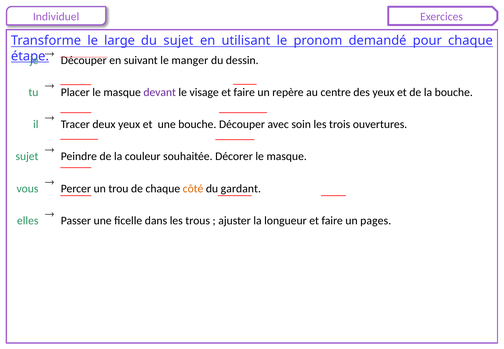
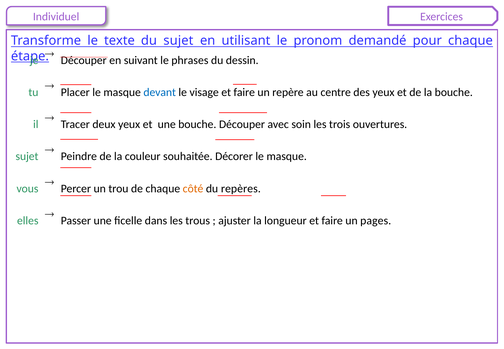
large: large -> texte (120, 41)
manger: manger -> phrases (190, 60)
devant colour: purple -> blue (160, 92)
gardant: gardant -> repères (241, 189)
